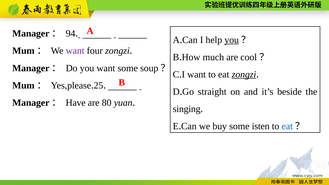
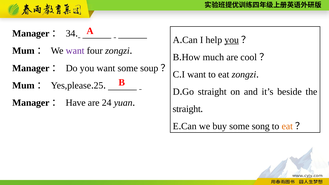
94: 94 -> 34 (71, 34)
zongzi underline: present -> none (244, 74)
80: 80 -> 24 (107, 103)
singing: singing -> straight (187, 109)
isten: isten -> song (261, 126)
eat colour: blue -> orange (287, 126)
